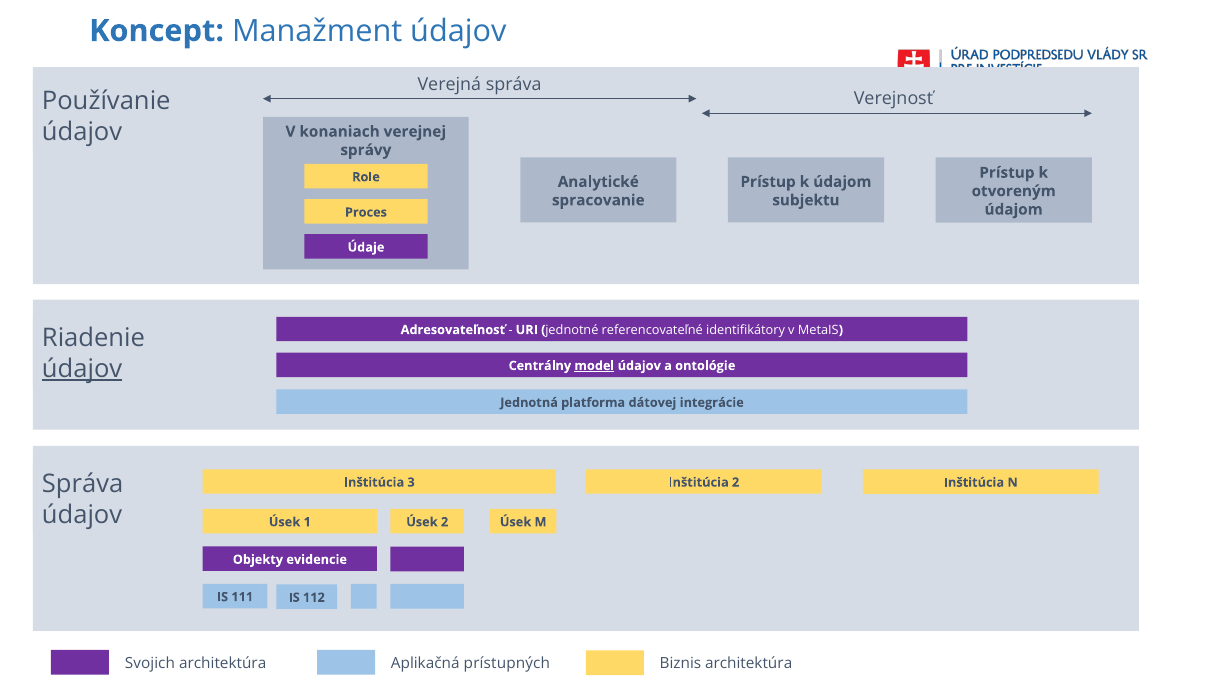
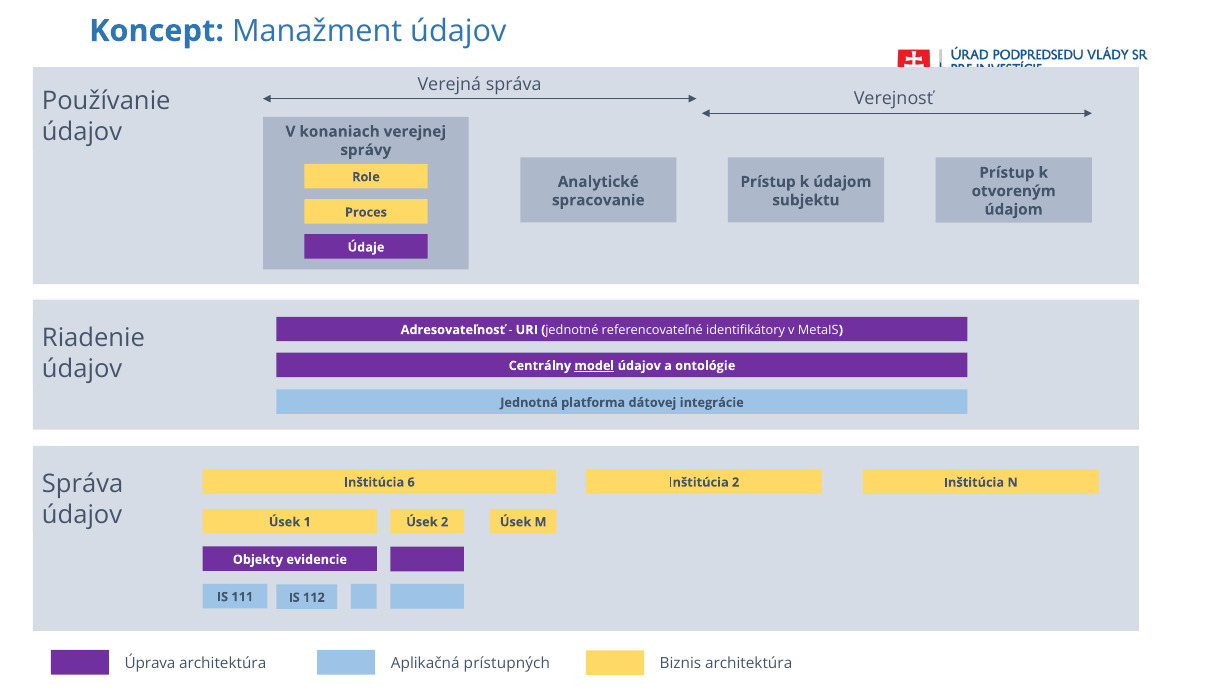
údajov underline: present -> none (82, 369)
3: 3 -> 6 (411, 482)
Svojich: Svojich -> Úprava (150, 663)
